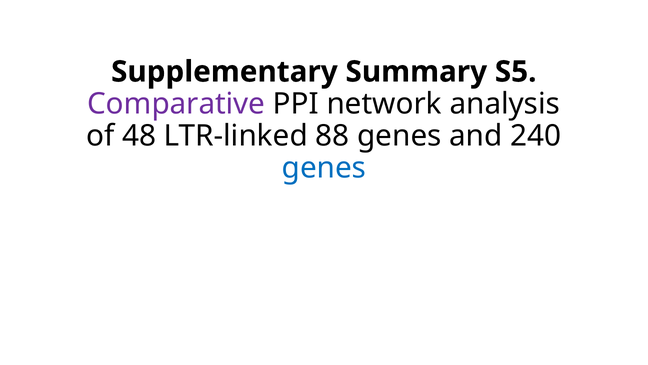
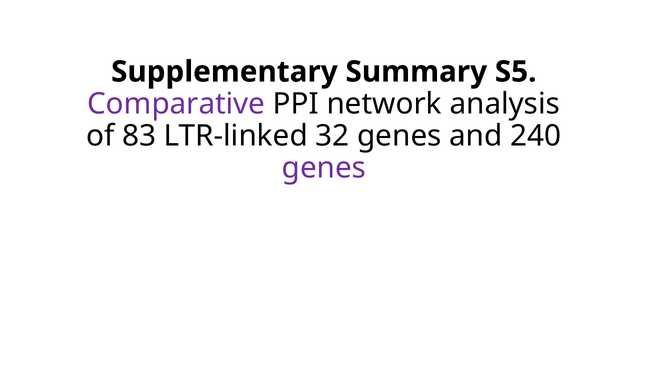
48: 48 -> 83 (139, 136)
88: 88 -> 32 (332, 136)
genes colour: blue -> purple (324, 168)
